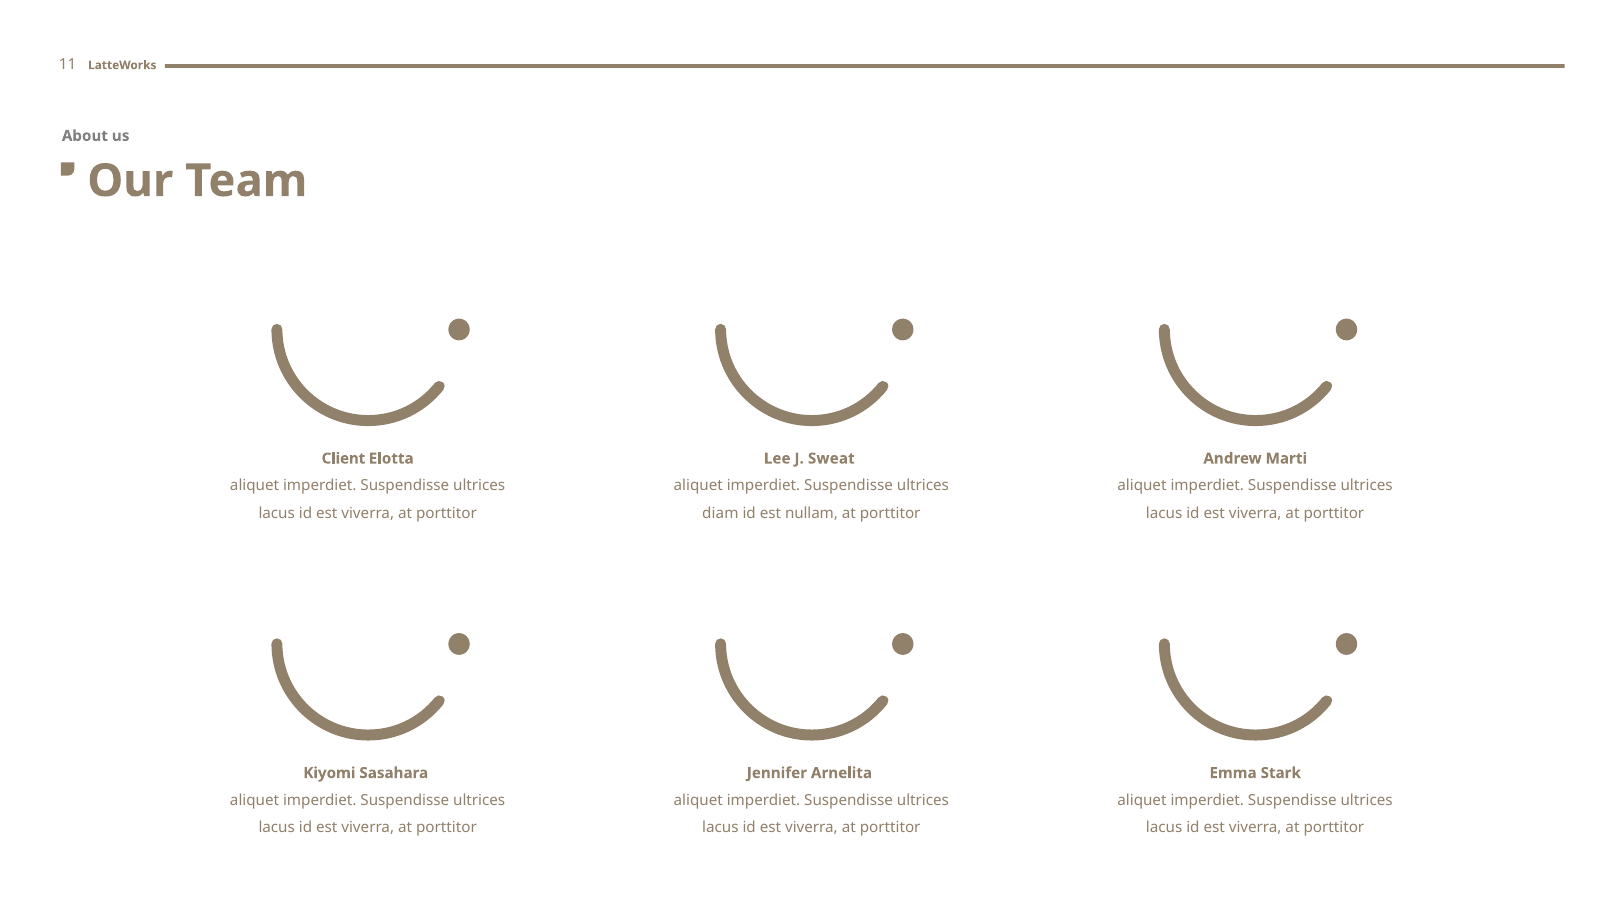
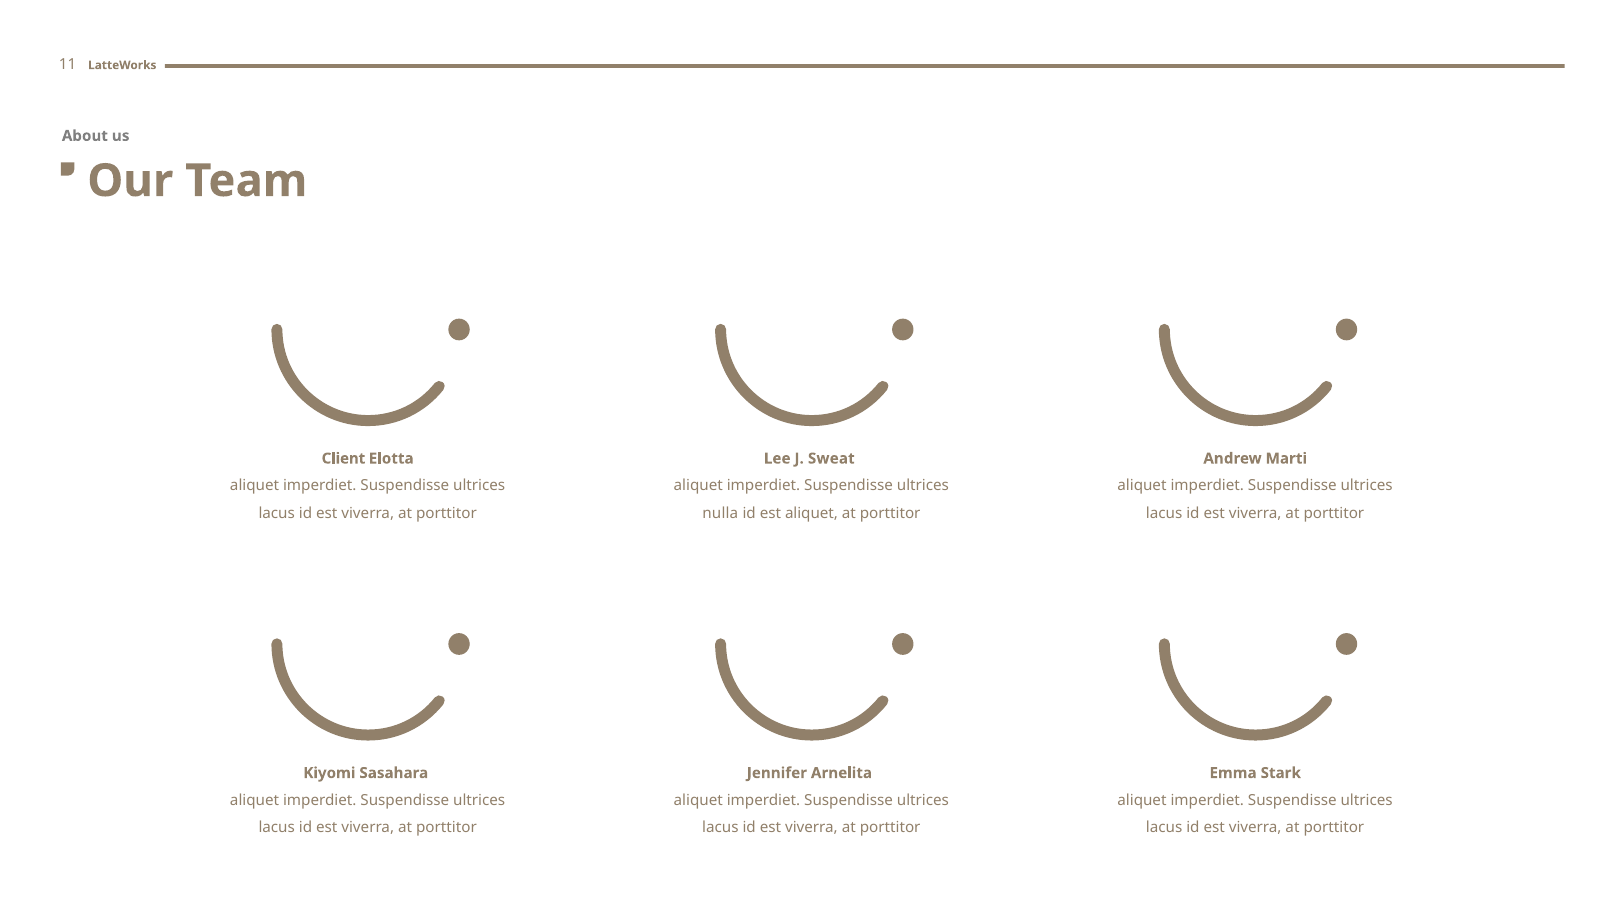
diam: diam -> nulla (720, 513)
est nullam: nullam -> aliquet (811, 513)
